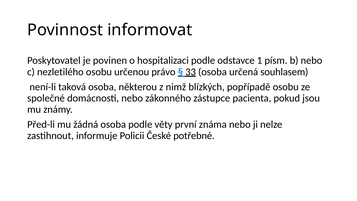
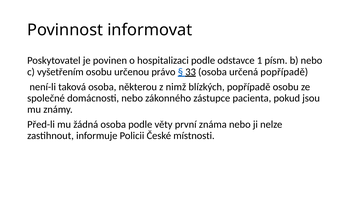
nezletilého: nezletilého -> vyšetřením (60, 72)
určená souhlasem: souhlasem -> popřípadě (284, 72)
potřebné: potřebné -> místnosti (194, 135)
